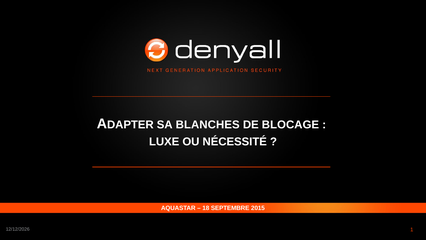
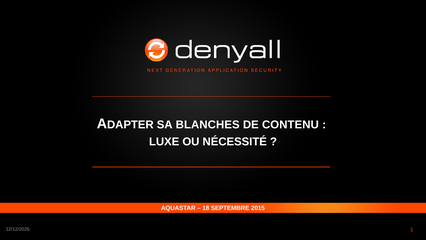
BLOCAGE: BLOCAGE -> CONTENU (290, 124)
